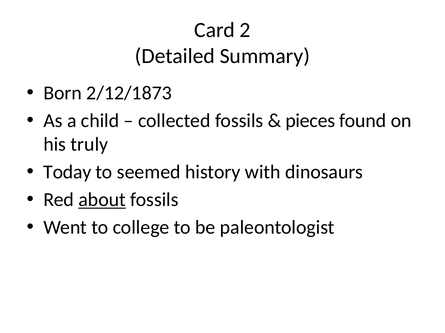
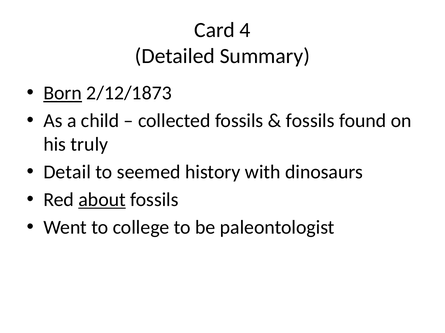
2: 2 -> 4 (245, 30)
Born underline: none -> present (63, 93)
pieces: pieces -> fossils (310, 121)
Today: Today -> Detail (67, 172)
